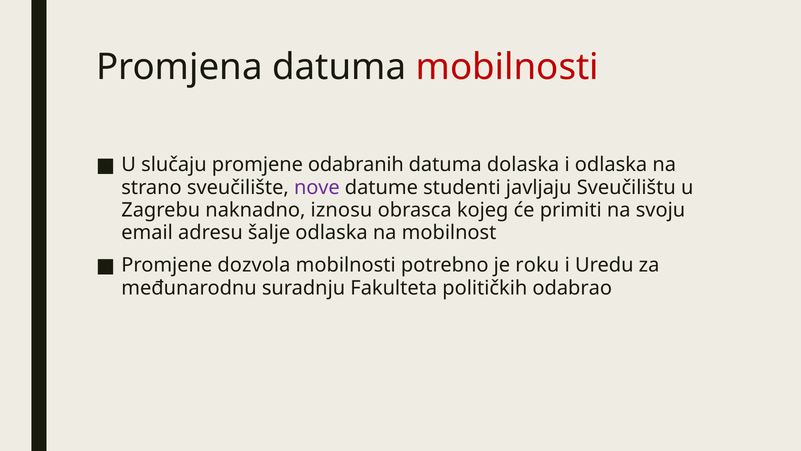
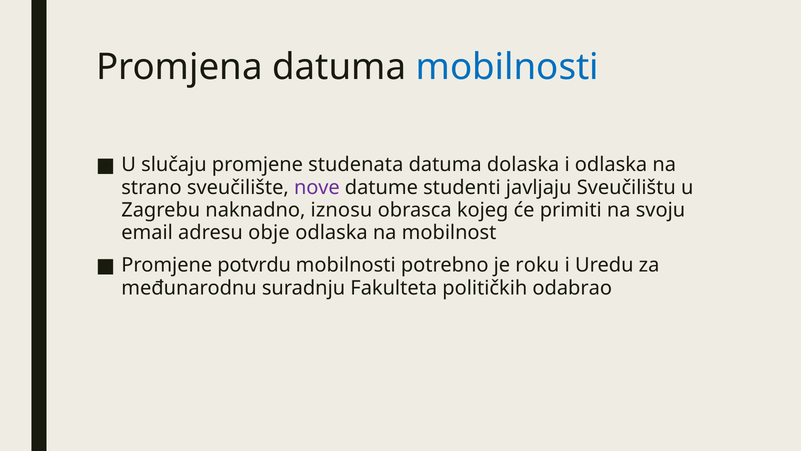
mobilnosti colour: red -> blue (507, 67)
odabranih: odabranih -> studenata (356, 165)
šalje: šalje -> obje (269, 232)
dozvola: dozvola -> potvrdu (254, 265)
